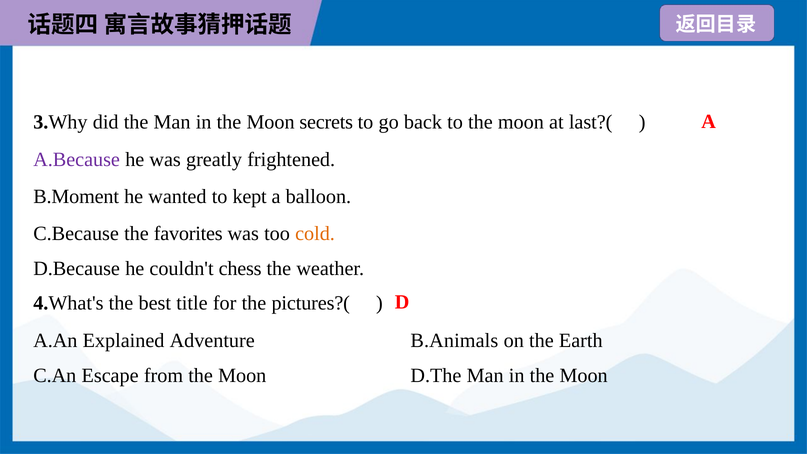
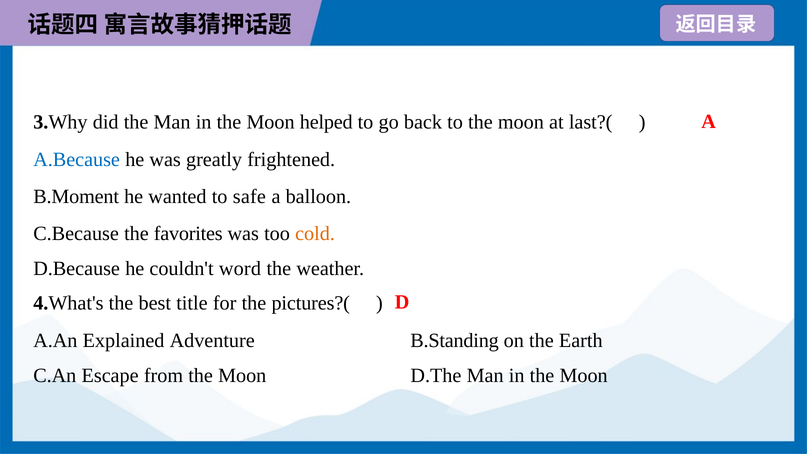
secrets: secrets -> helped (326, 122)
A.Because colour: purple -> blue (77, 160)
kept: kept -> safe (249, 197)
chess: chess -> word (240, 269)
B.Animals: B.Animals -> B.Standing (455, 340)
